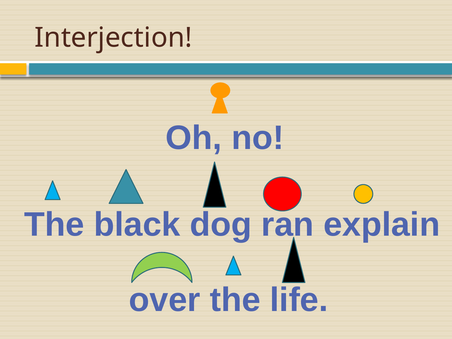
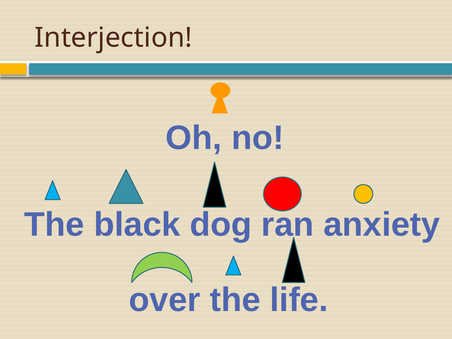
explain: explain -> anxiety (382, 225)
